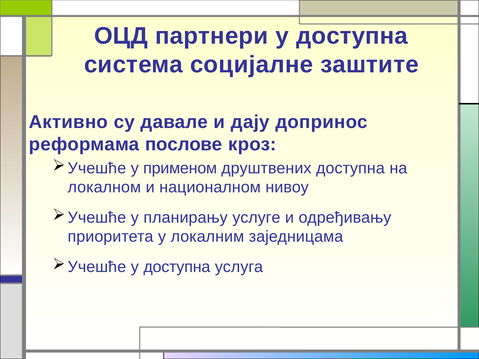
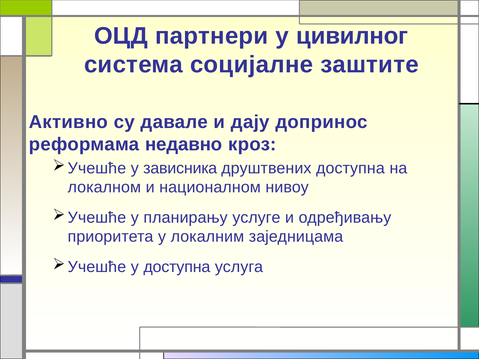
партнери у доступна: доступна -> цивилног (352, 36)
послове: послове -> недавно (184, 144)
применом: применом -> зависника (180, 168)
